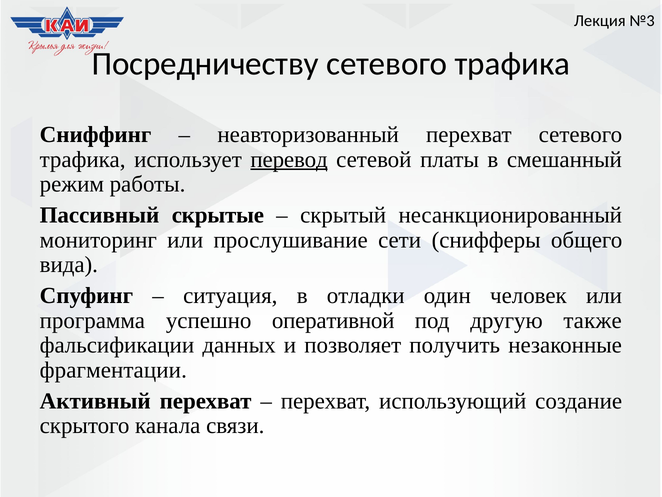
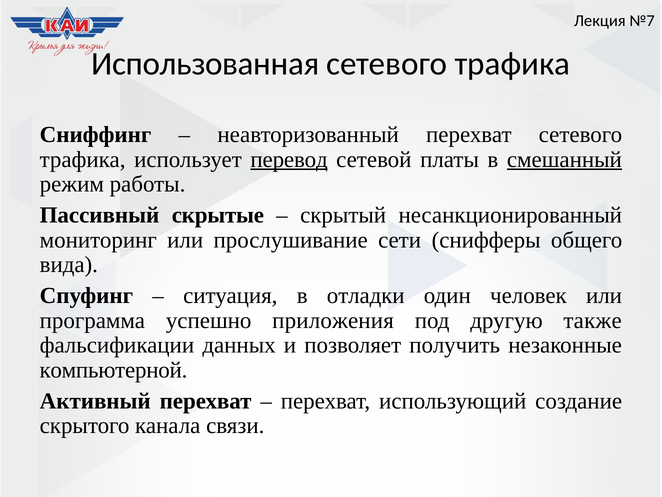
№3: №3 -> №7 (642, 21)
Посредничеству: Посредничеству -> Использованная (205, 64)
смешанный underline: none -> present (564, 159)
оперативной: оперативной -> приложения (333, 320)
фрагментации: фрагментации -> компьютерной (113, 370)
